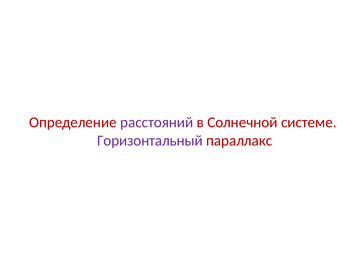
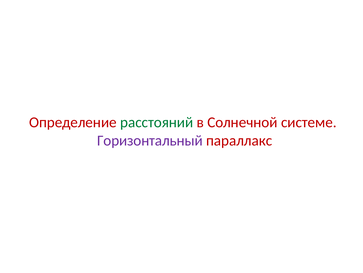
расстояний colour: purple -> green (157, 122)
